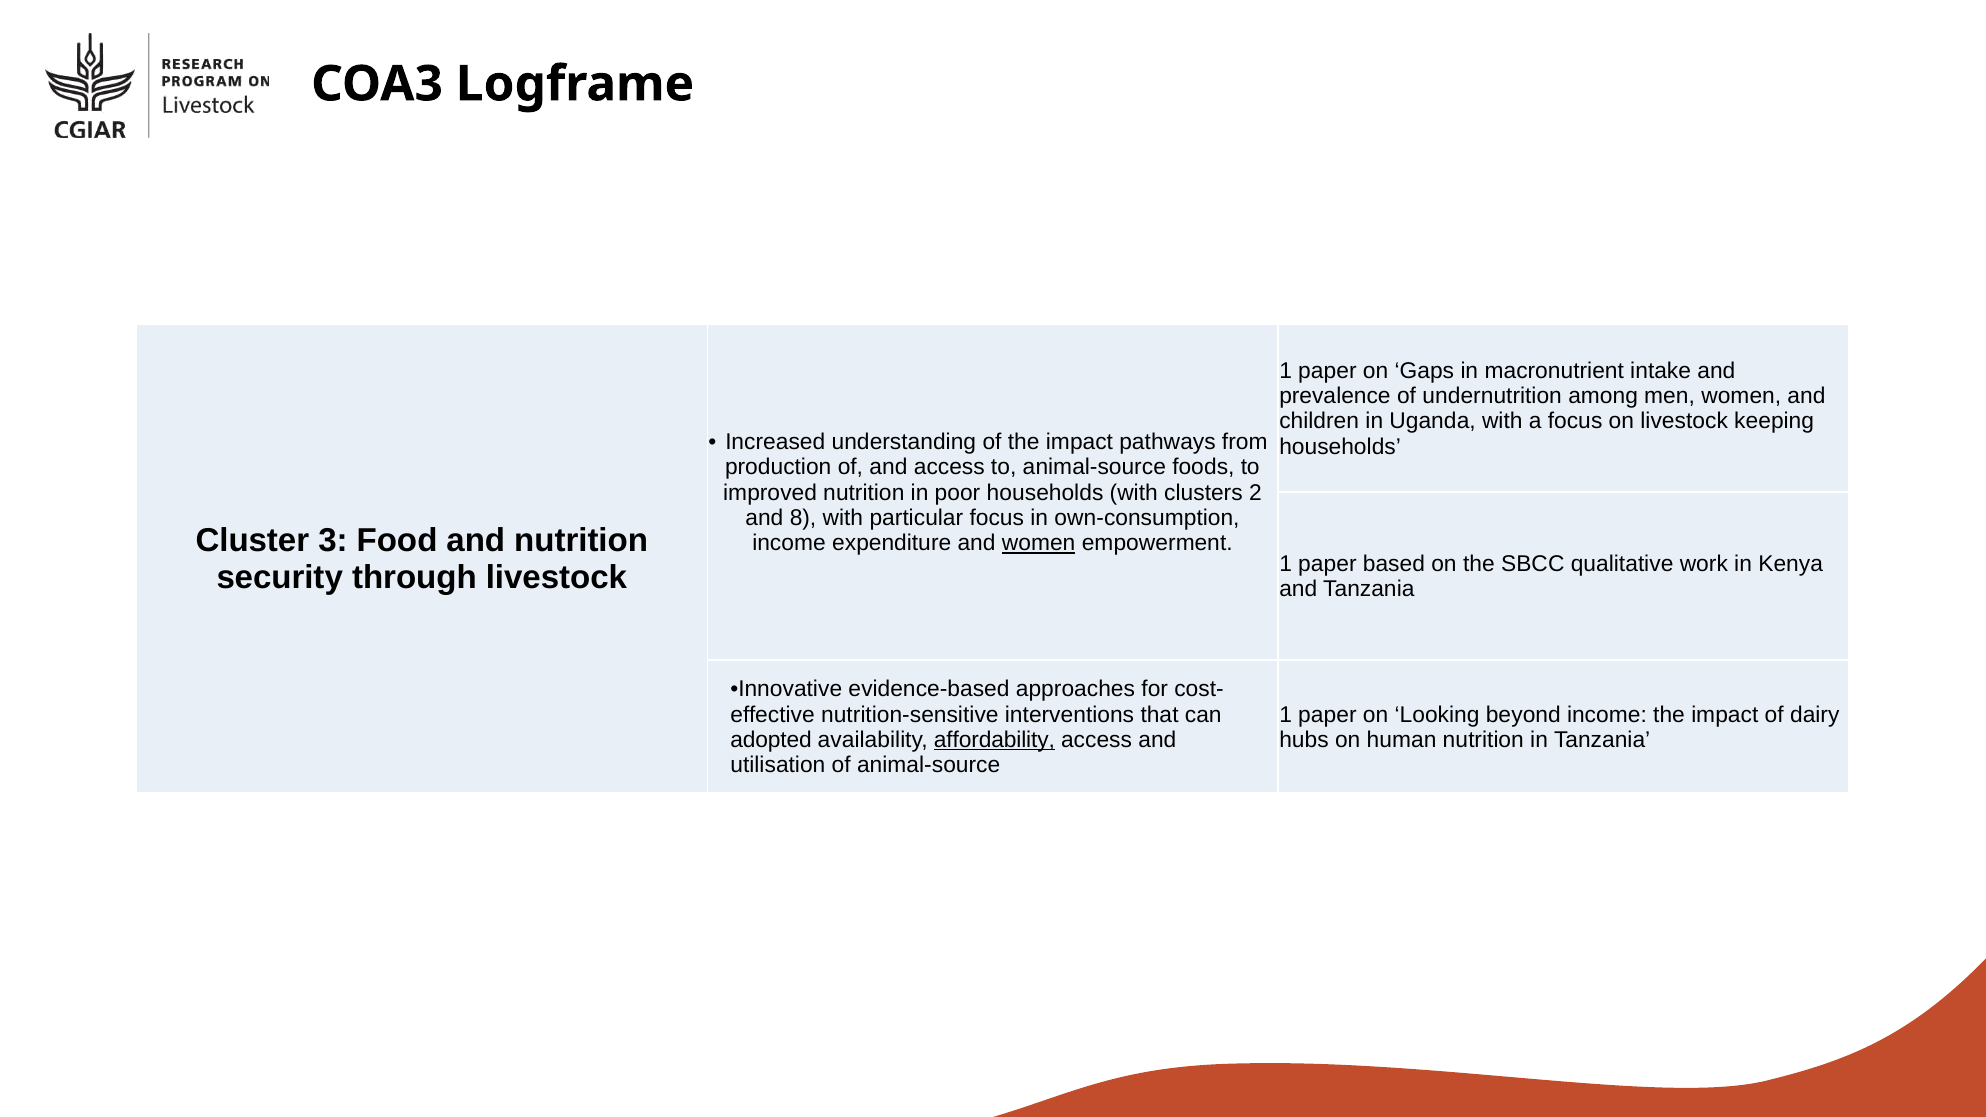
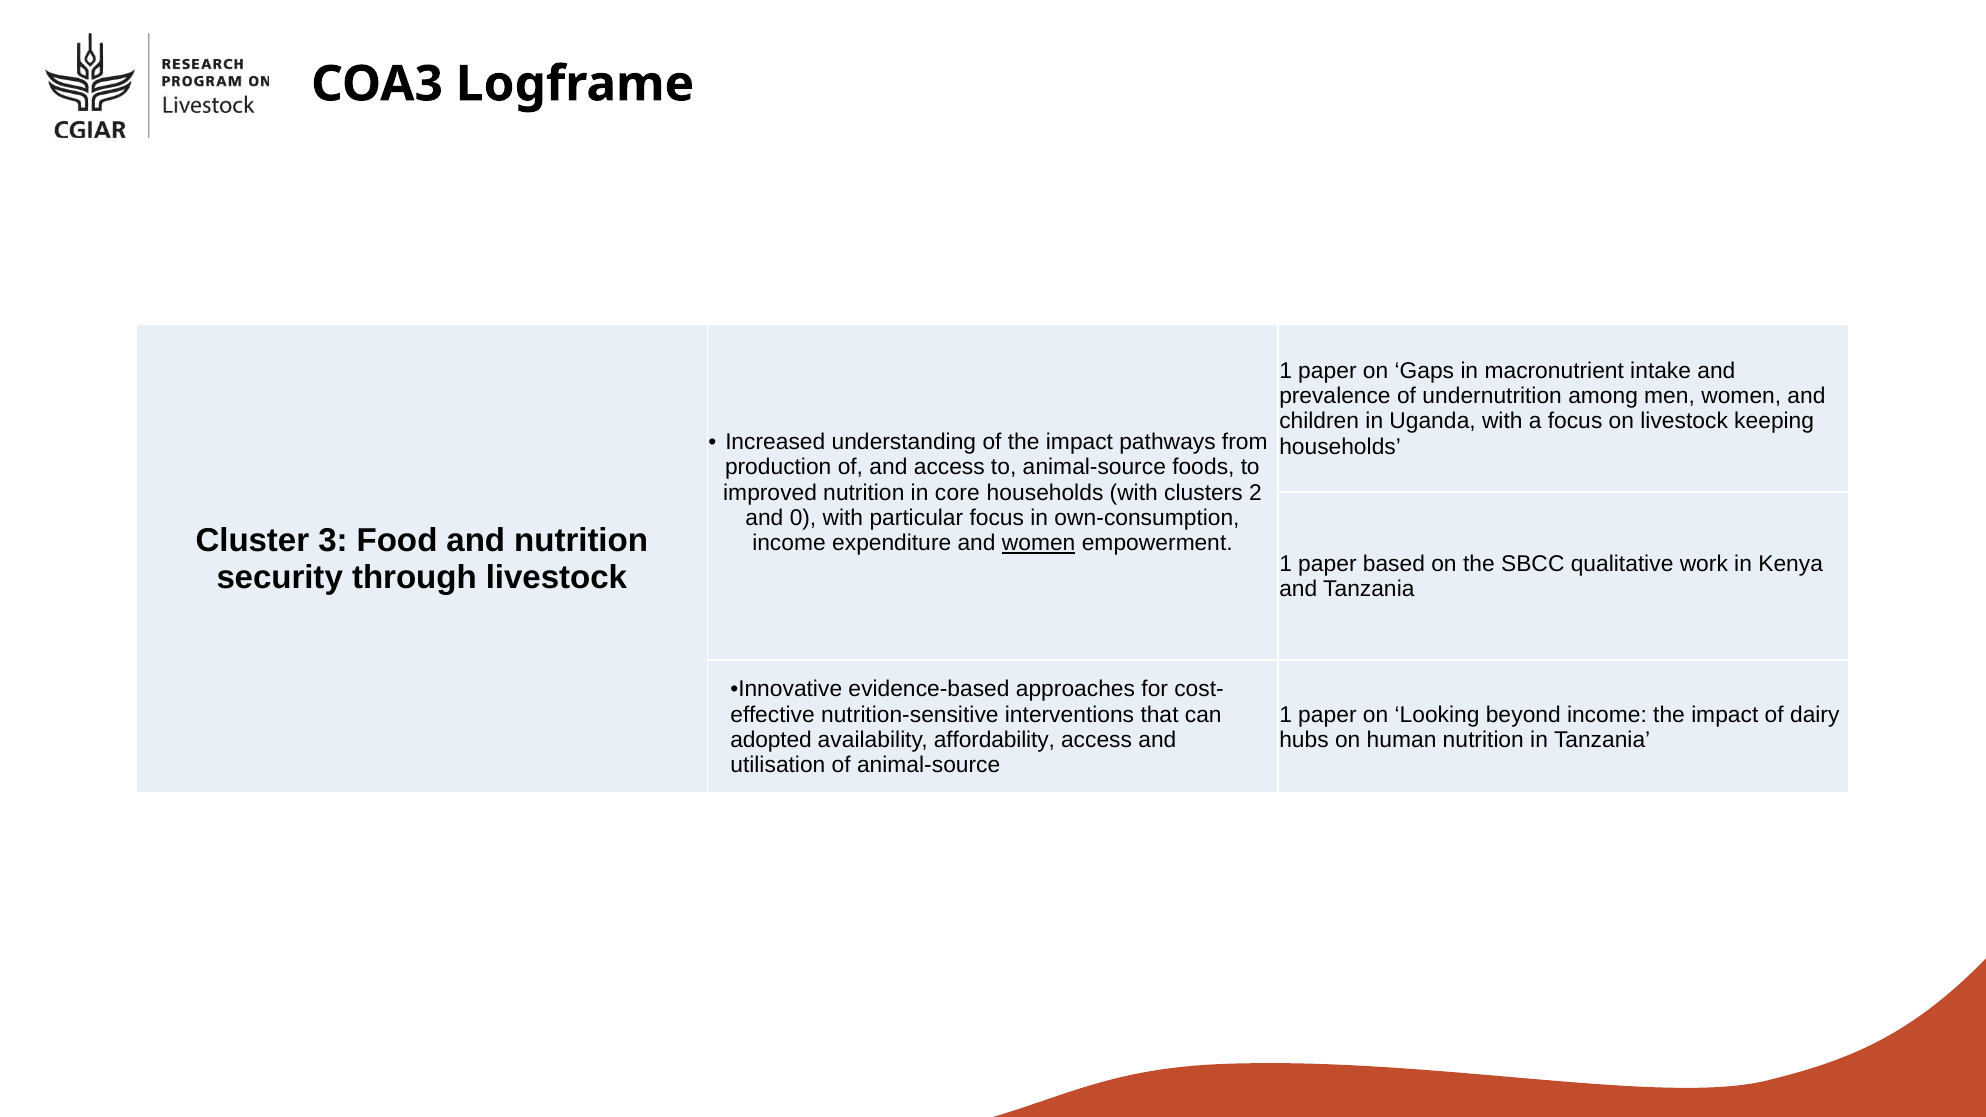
poor: poor -> core (957, 493)
8: 8 -> 0 (803, 518)
affordability underline: present -> none (994, 740)
